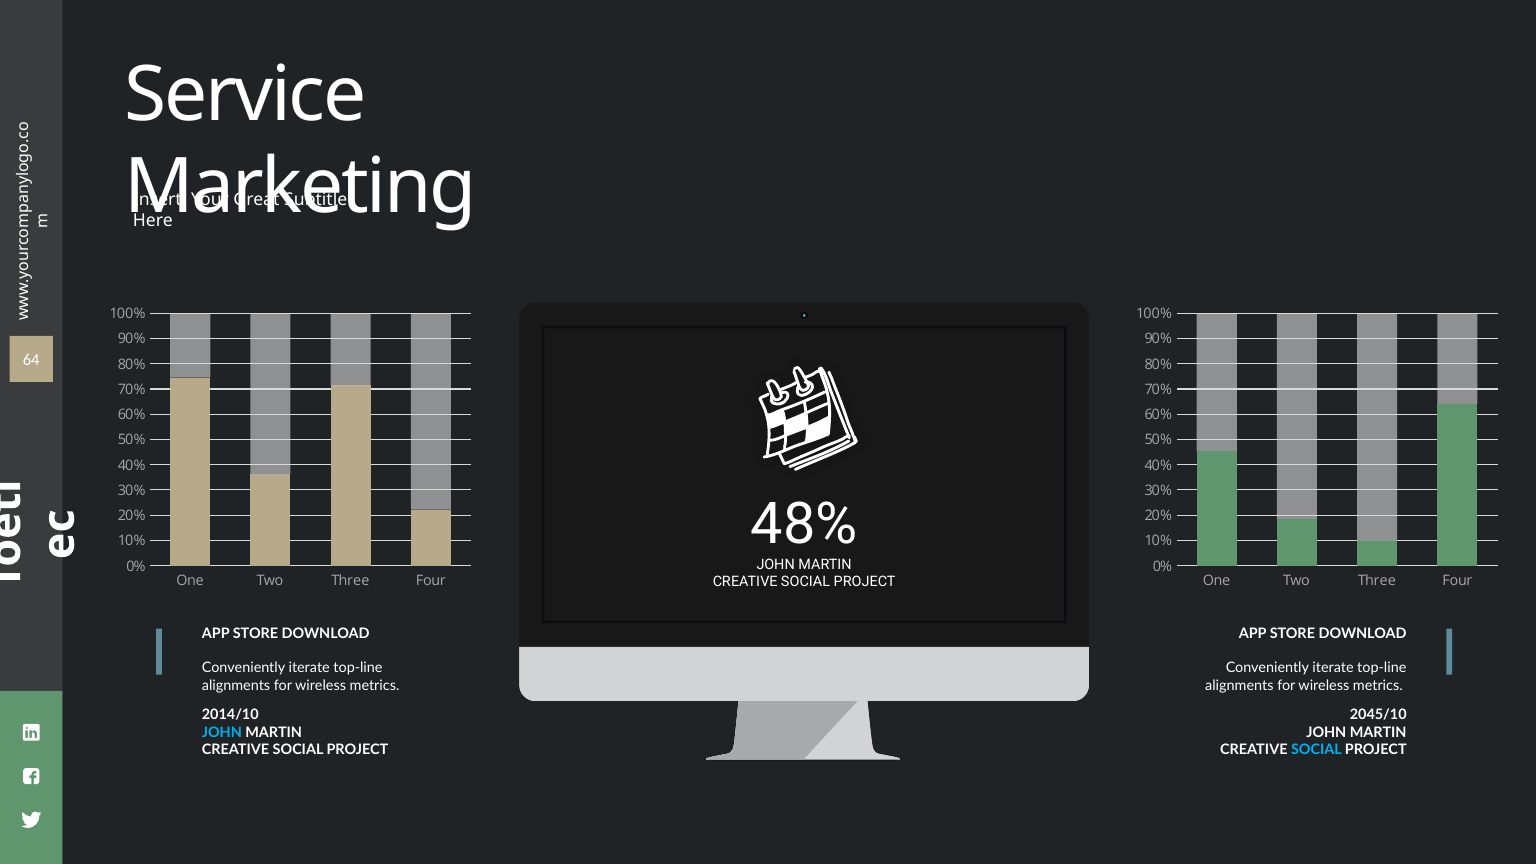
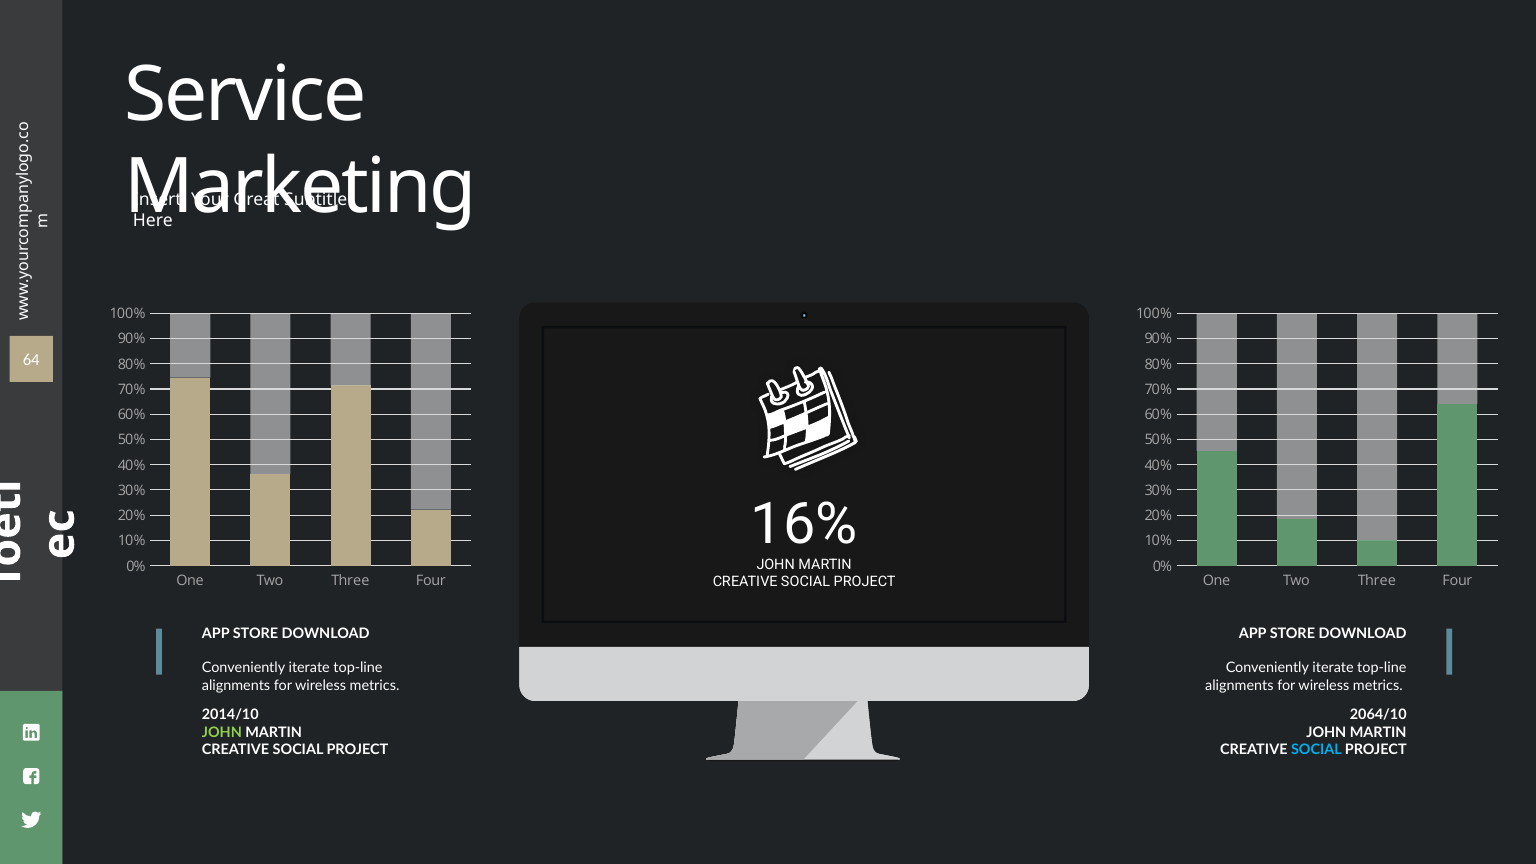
48%: 48% -> 16% (804, 525)
2045/10: 2045/10 -> 2064/10 (1378, 715)
JOHN colour: light blue -> light green (222, 732)
